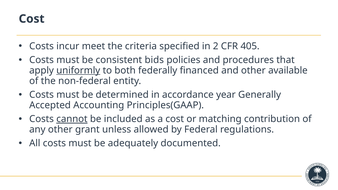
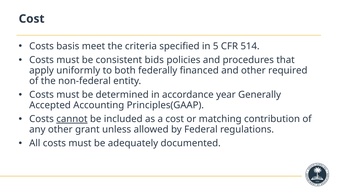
incur: incur -> basis (68, 46)
2: 2 -> 5 (216, 46)
405: 405 -> 514 (250, 46)
uniformly underline: present -> none (78, 70)
available: available -> required (288, 70)
